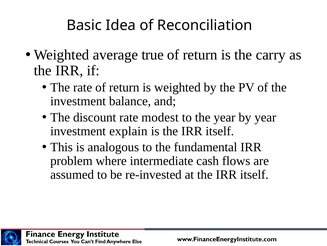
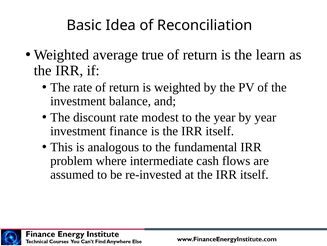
carry: carry -> learn (271, 55)
explain: explain -> finance (128, 131)
